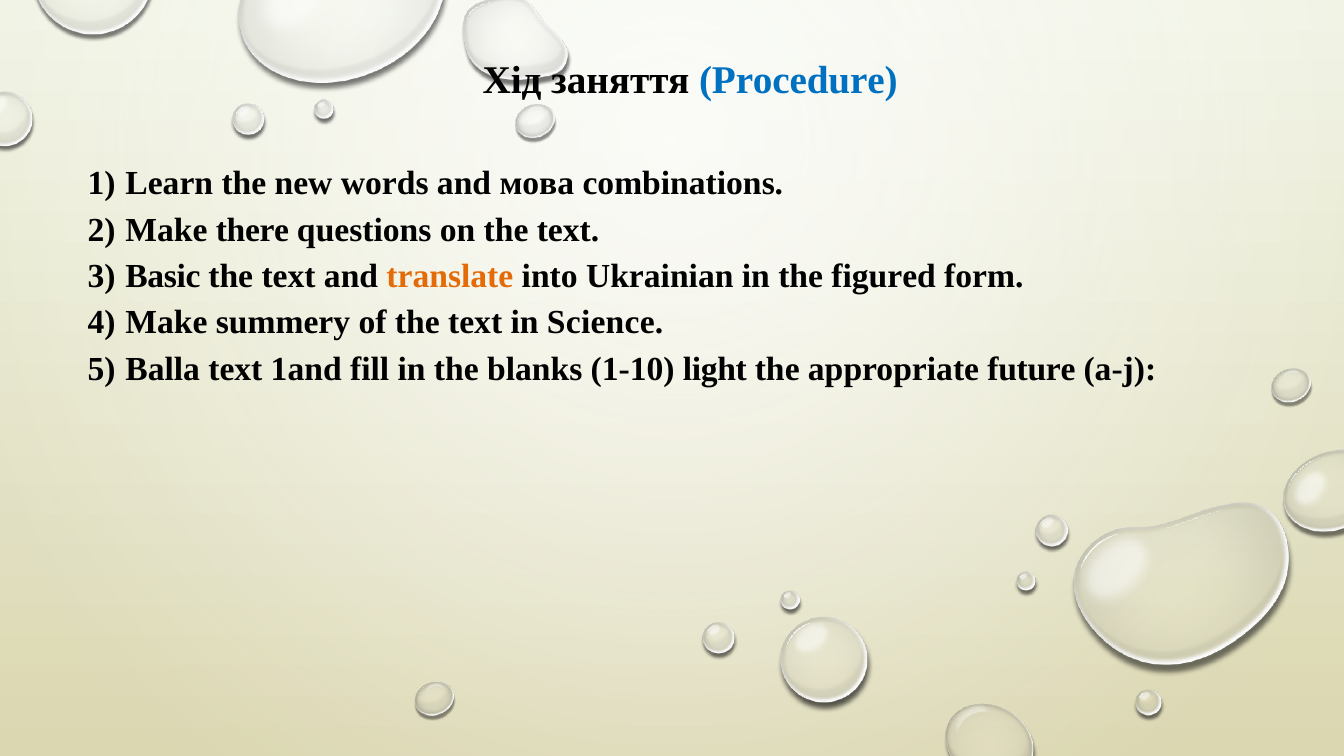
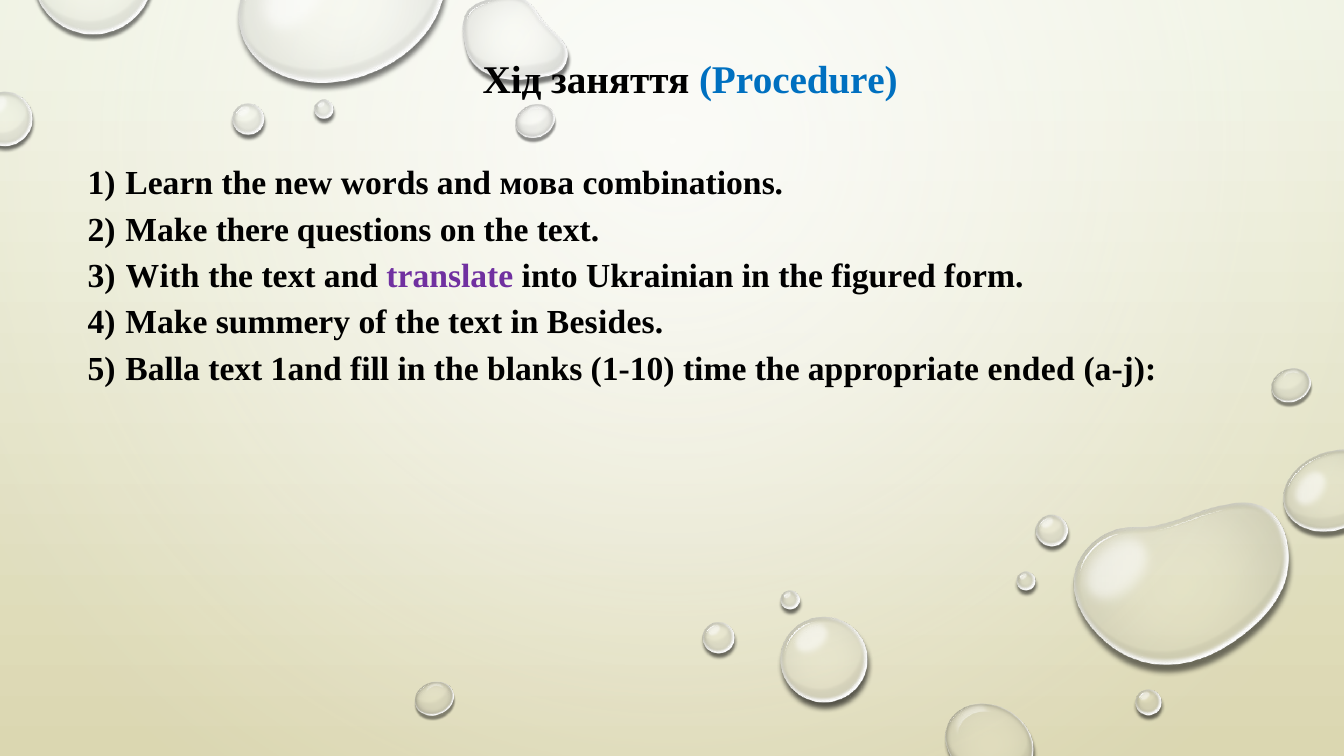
Basic: Basic -> With (163, 276)
translate colour: orange -> purple (450, 276)
Science: Science -> Besides (605, 323)
light: light -> time (715, 369)
future: future -> ended (1031, 369)
